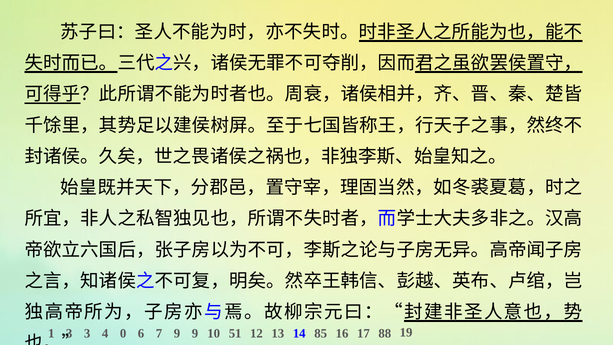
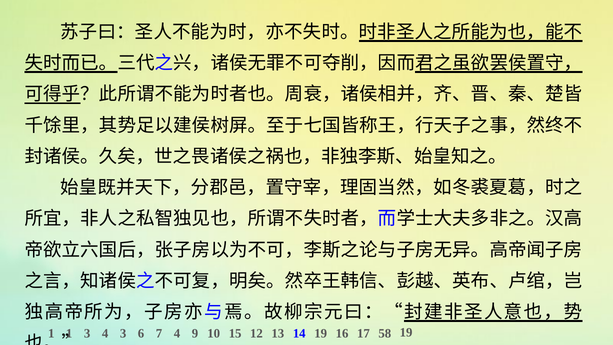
1 3: 3 -> 1 (69, 333)
4 0: 0 -> 3 (123, 333)
7 9: 9 -> 4 (177, 333)
51: 51 -> 15 (235, 333)
14 85: 85 -> 19 (321, 333)
88: 88 -> 58 (385, 333)
